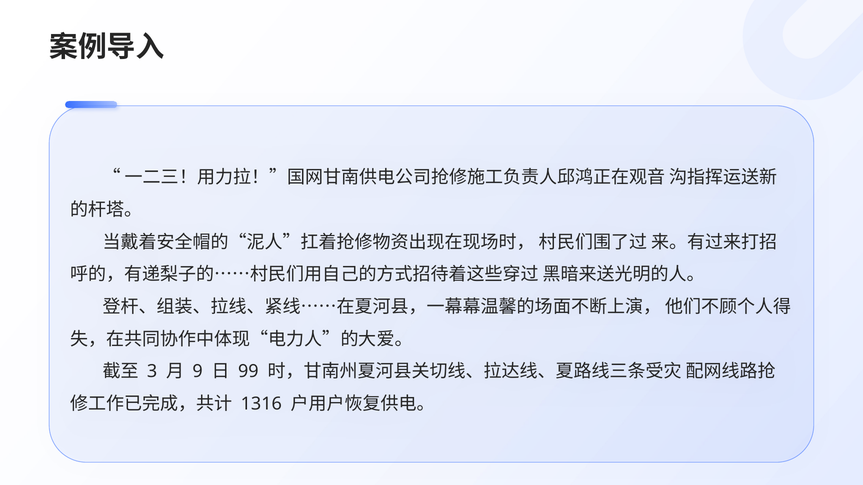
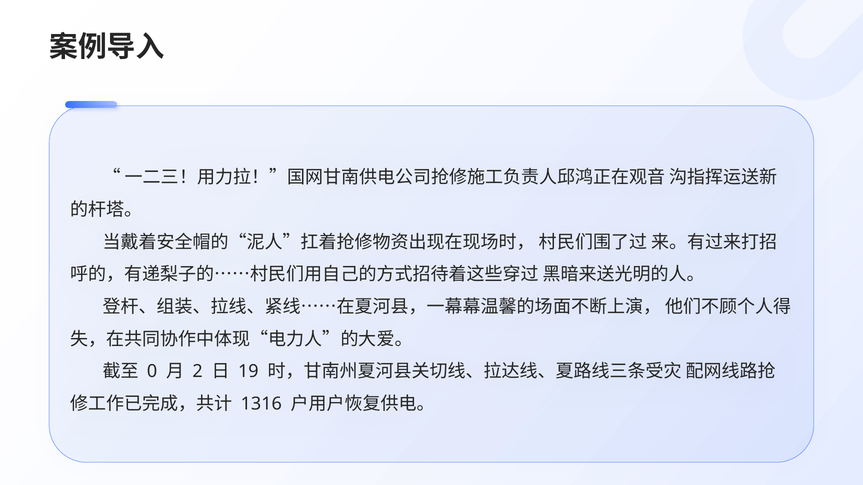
3: 3 -> 0 (152, 372)
9: 9 -> 2 (198, 372)
99: 99 -> 19 (248, 372)
